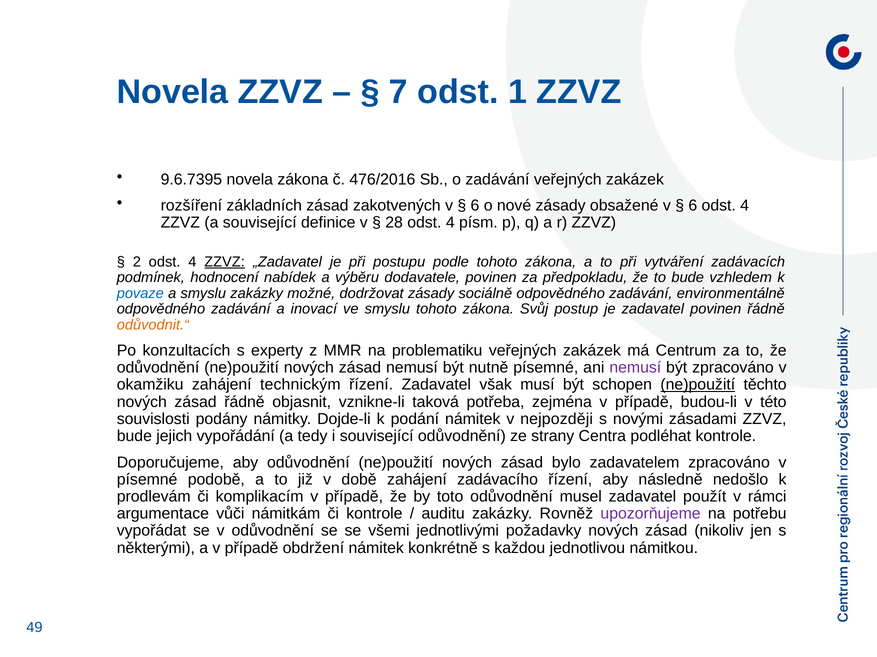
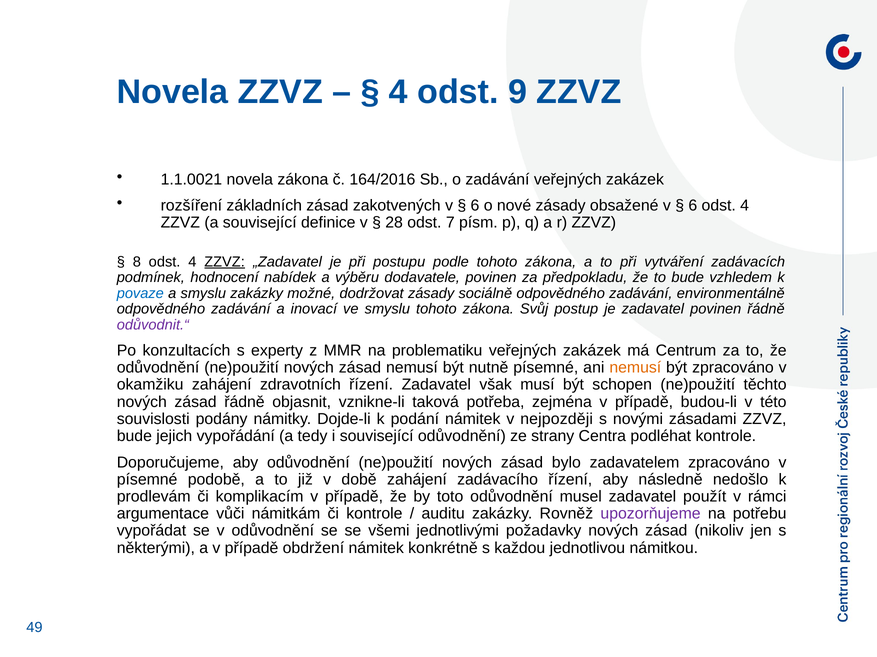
7: 7 -> 4 (398, 92)
1: 1 -> 9 (517, 92)
9.6.7395: 9.6.7395 -> 1.1.0021 (191, 180)
476/2016: 476/2016 -> 164/2016 (382, 180)
28 odst 4: 4 -> 7 (450, 223)
2: 2 -> 8 (137, 262)
odůvodnit.“ colour: orange -> purple (153, 325)
nemusí colour: purple -> orange (635, 368)
technickým: technickým -> zdravotních (300, 385)
ne)použití underline: present -> none (698, 385)
